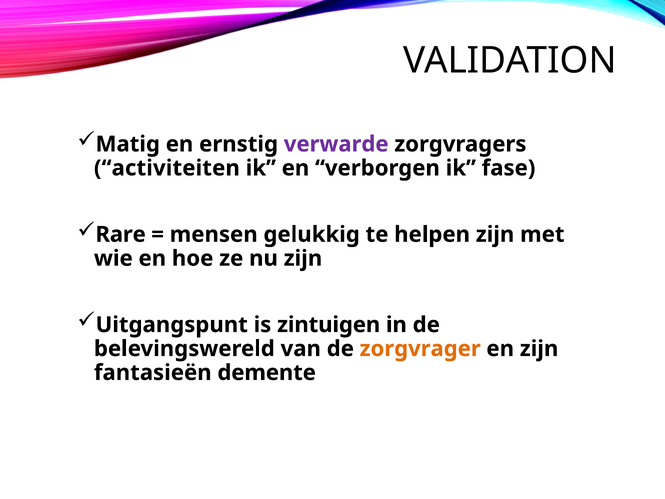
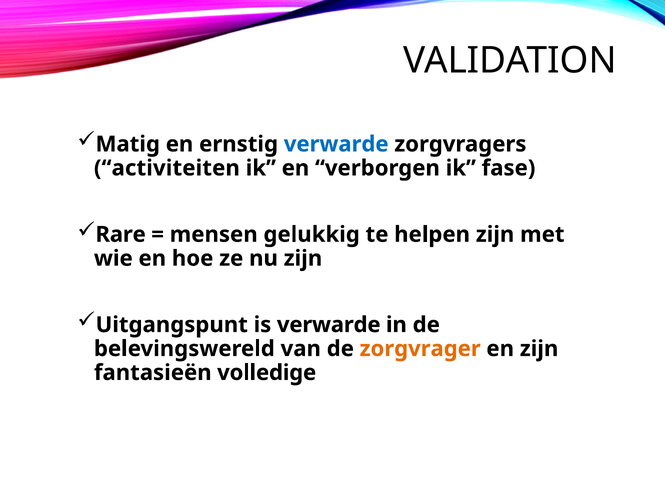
verwarde colour: purple -> blue (336, 144)
is zintuigen: zintuigen -> verwarde (329, 325)
demente: demente -> volledige (267, 372)
